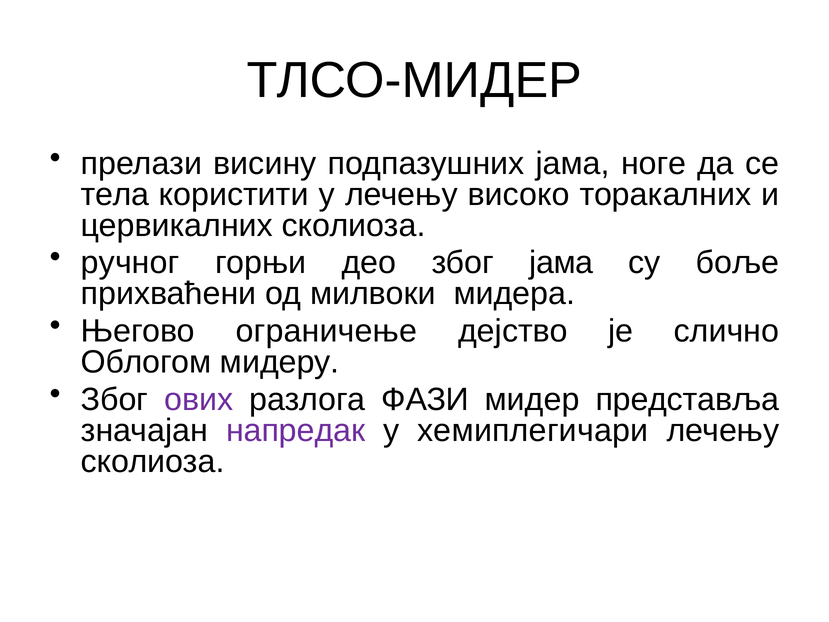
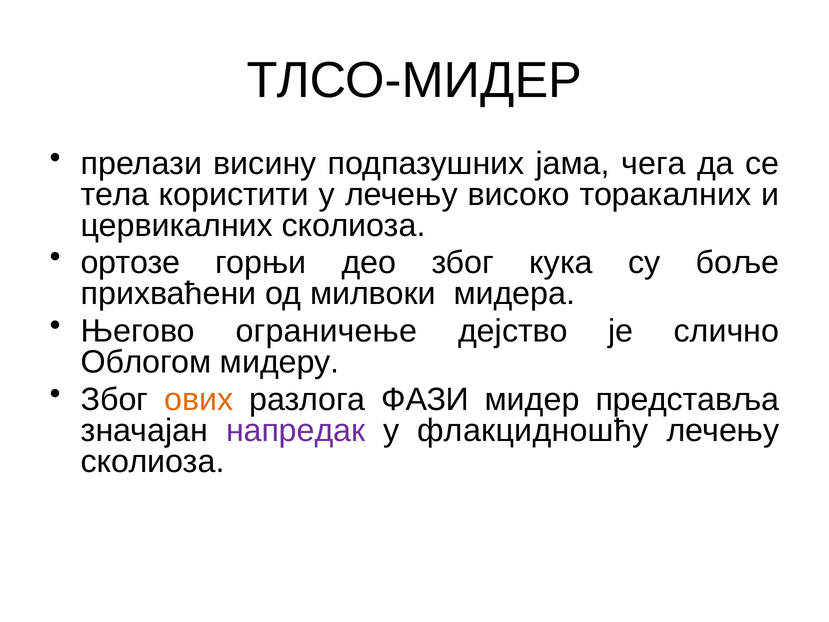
ноге: ноге -> чега (654, 163)
ручног: ручног -> ортозе (130, 263)
због јама: јама -> кука (561, 263)
ових colour: purple -> orange (199, 400)
хемиплегичари: хемиплегичари -> флакцидношћу (533, 431)
